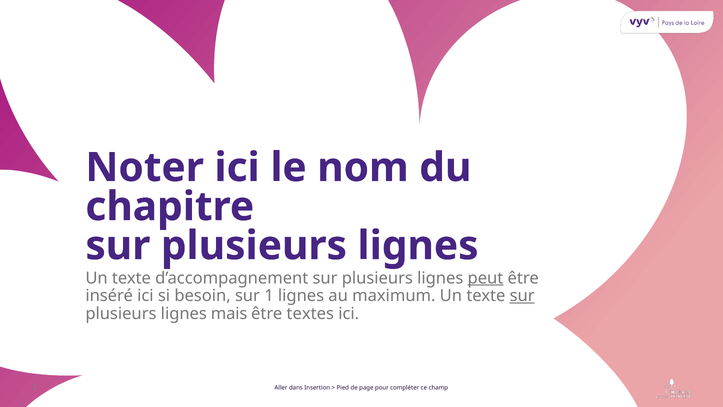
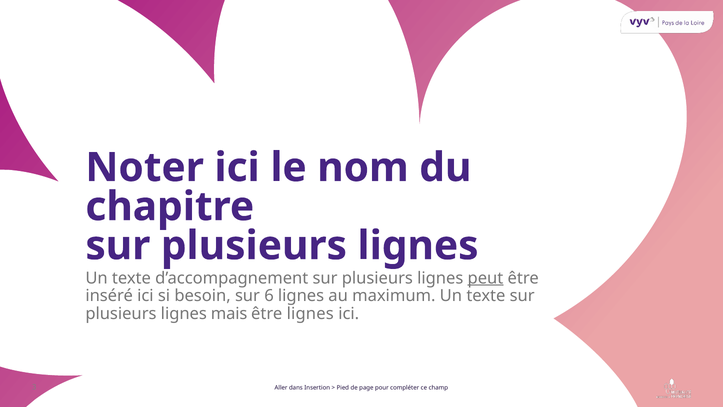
1: 1 -> 6 (269, 296)
sur underline: present -> none (522, 296)
être textes: textes -> lignes (310, 314)
